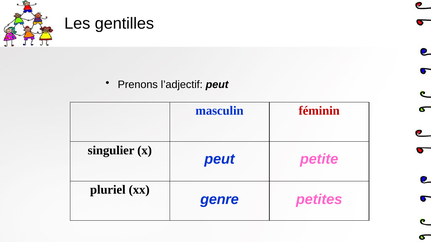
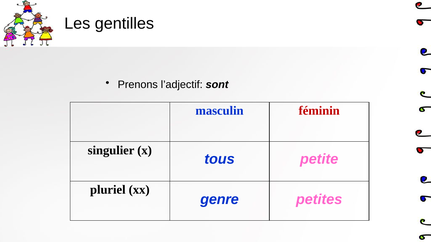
l’adjectif peut: peut -> sont (217, 85)
peut: peut -> tous (220, 159)
